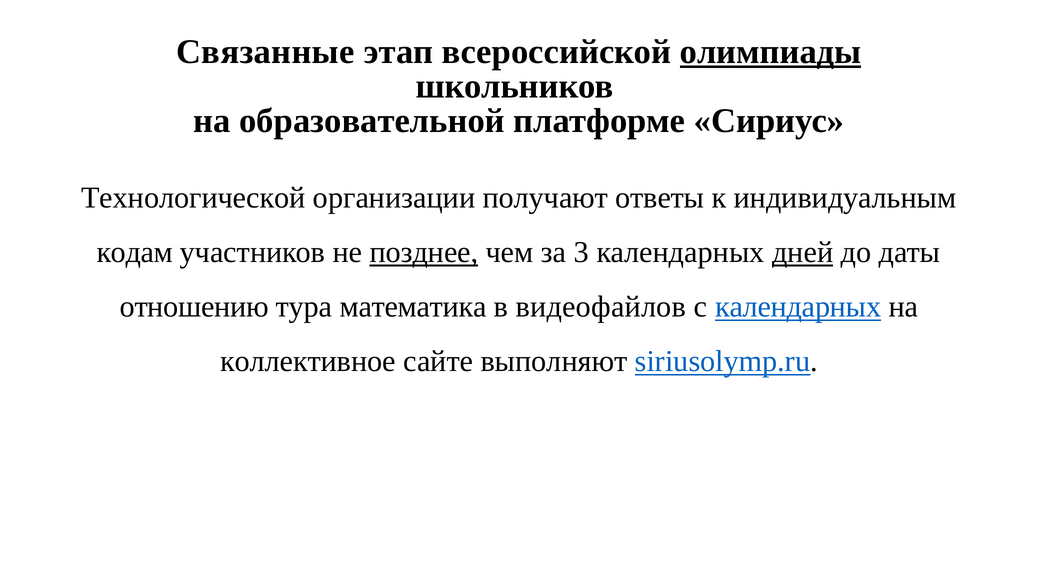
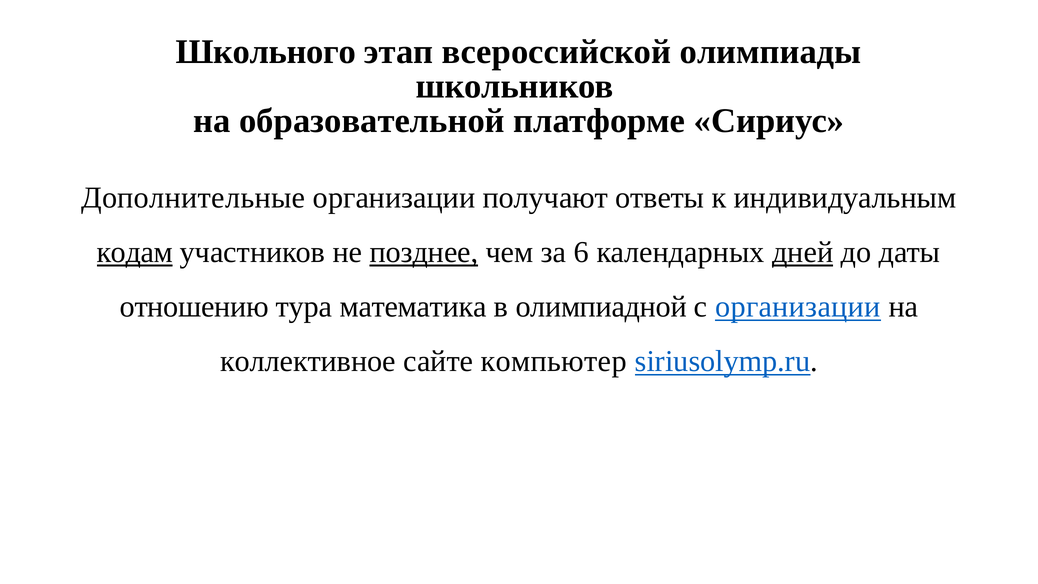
Связанные: Связанные -> Школьного (266, 52)
олимпиады underline: present -> none (771, 52)
Технологической: Технологической -> Дополнительные (193, 198)
кодам underline: none -> present (135, 252)
3: 3 -> 6 (581, 252)
видеофайлов: видеофайлов -> олимпиадной (601, 307)
с календарных: календарных -> организации (798, 307)
выполняют: выполняют -> компьютер (554, 361)
